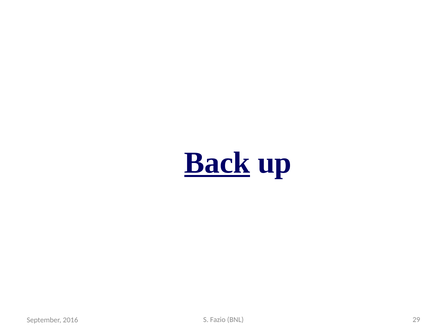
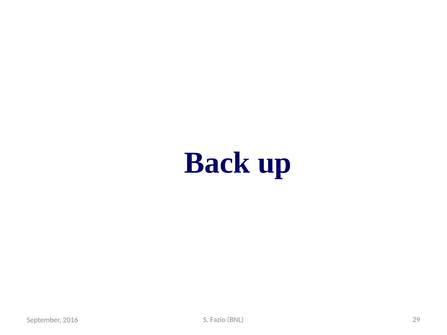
Back underline: present -> none (217, 163)
